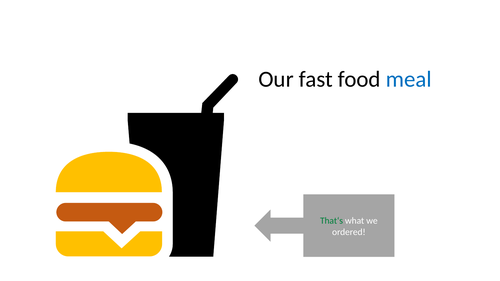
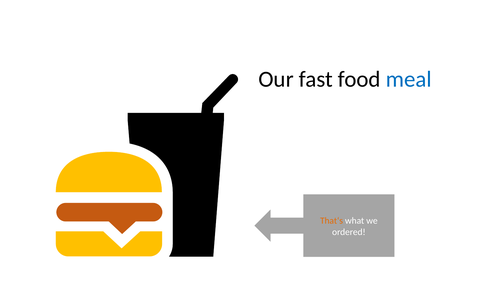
That‘s colour: green -> orange (332, 221)
